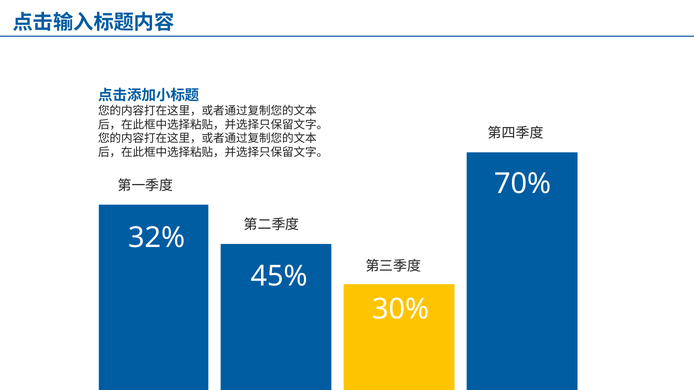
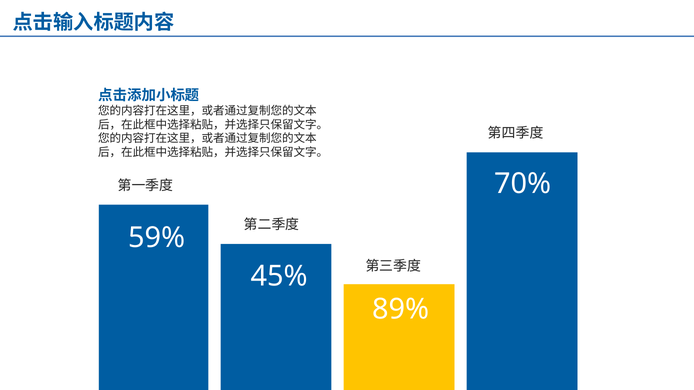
32%: 32% -> 59% (157, 238)
30%: 30% -> 89% (401, 309)
